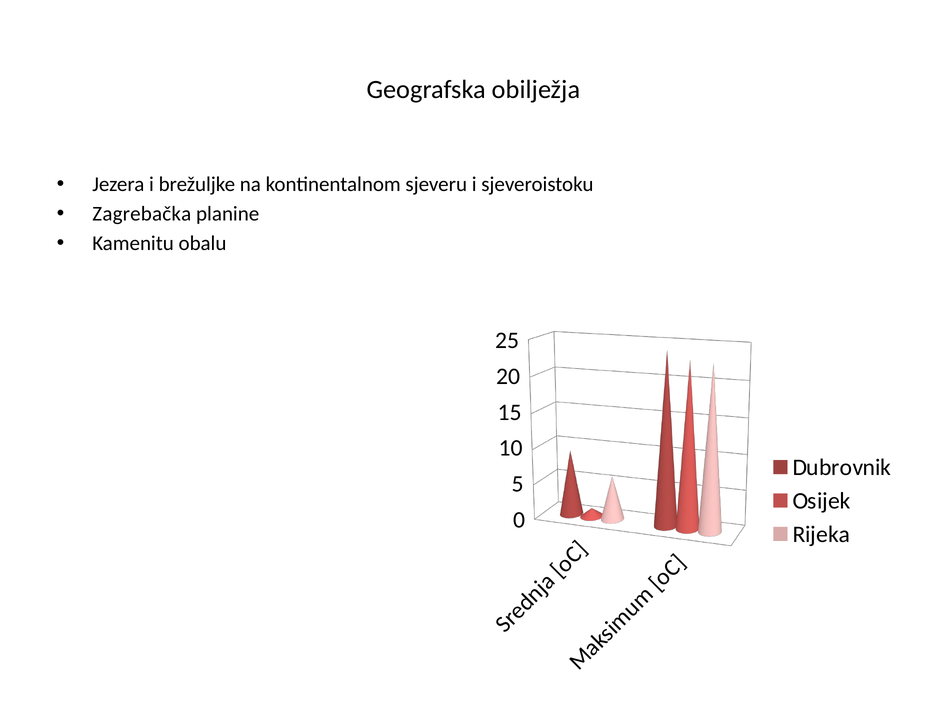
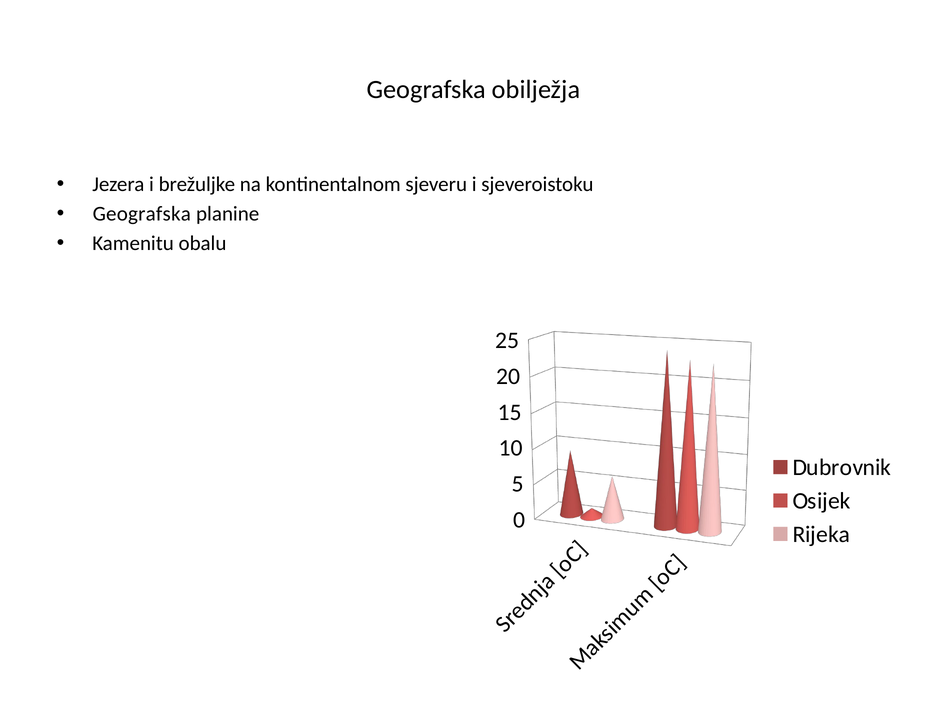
Zagrebačka: Zagrebačka -> Geografska (142, 214)
